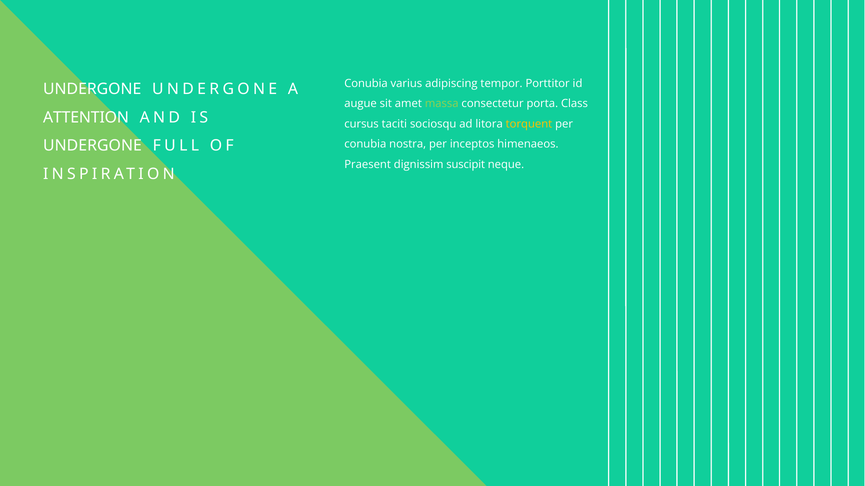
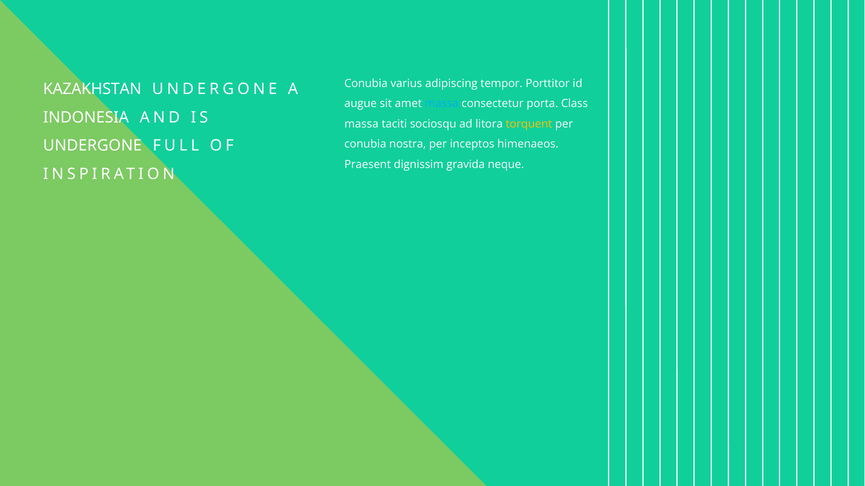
UNDERGONE: UNDERGONE -> KAZAKHSTAN (92, 89)
massa colour: light green -> light blue (442, 104)
ATTENTION: ATTENTION -> INDONESIA (86, 118)
cursus: cursus -> massa (361, 124)
suscipit: suscipit -> gravida (466, 165)
